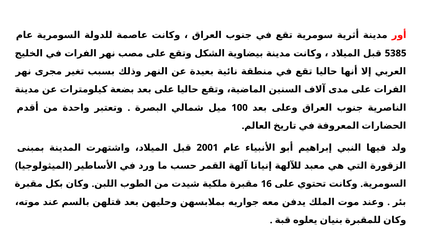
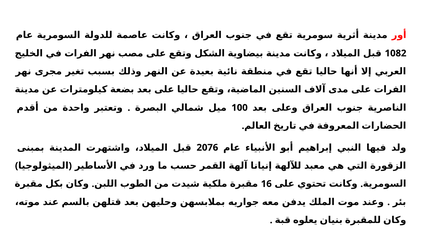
5385: 5385 -> 1082 (396, 53)
2001: 2001 -> 2076 (207, 148)
